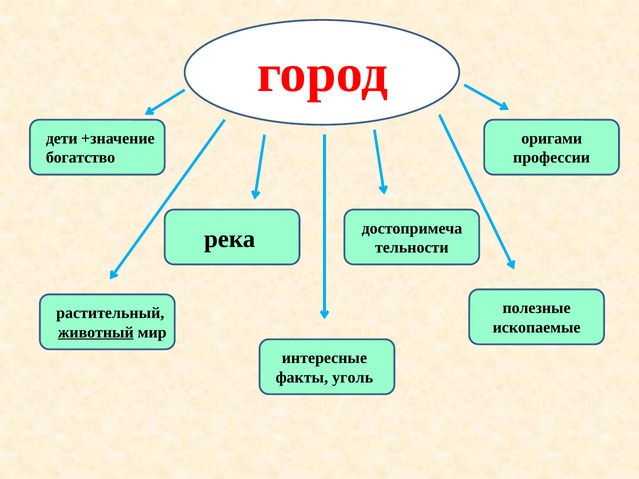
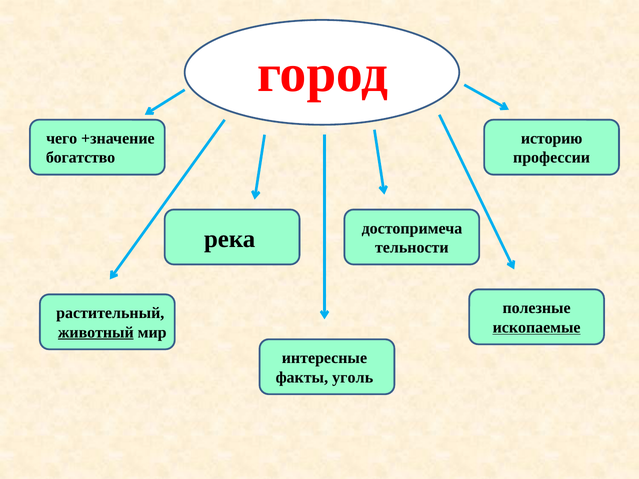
дети: дети -> чего (62, 139)
оригами: оригами -> историю (552, 139)
ископаемые underline: none -> present (537, 328)
